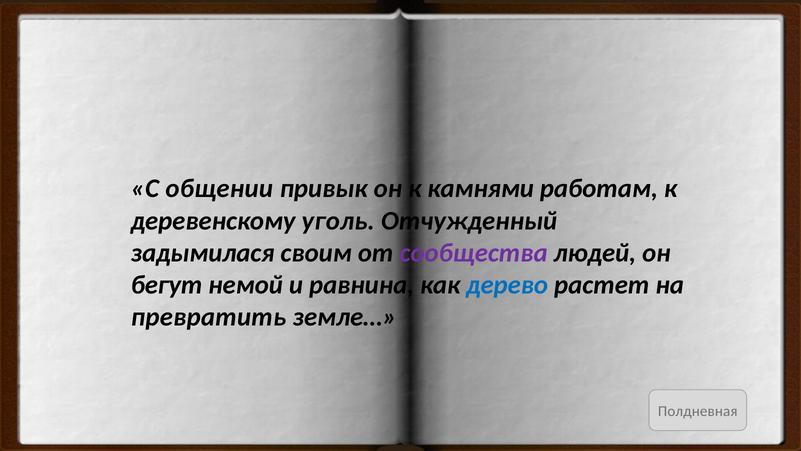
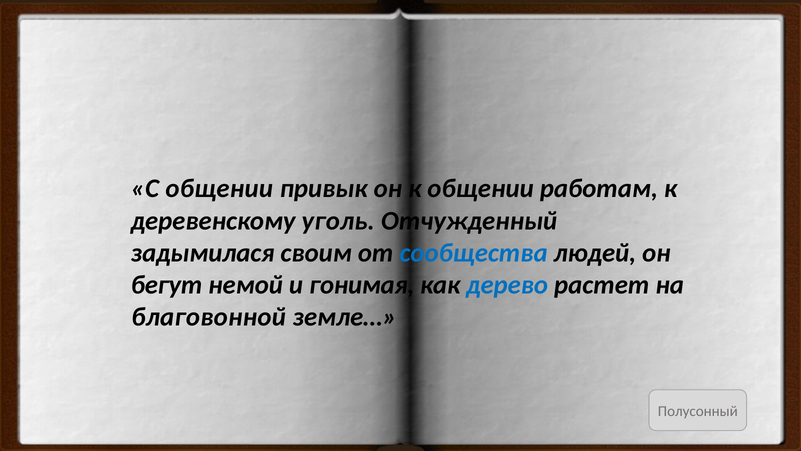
к камнями: камнями -> общении (481, 188)
сообщества colour: purple -> blue (474, 253)
равнина: равнина -> гонимая (362, 285)
превратить: превратить -> благовонной (209, 317)
Полдневная: Полдневная -> Полусонный (698, 411)
